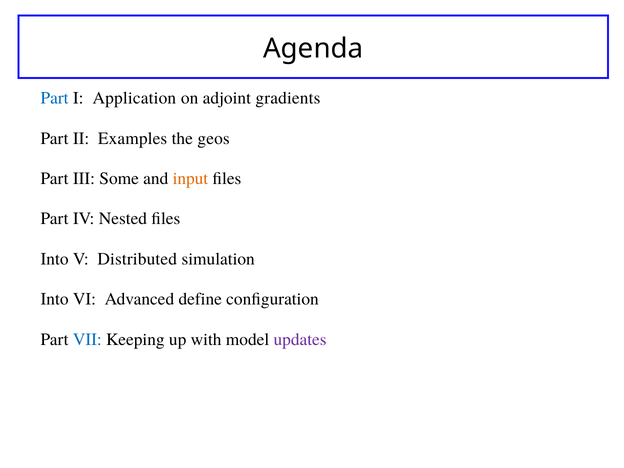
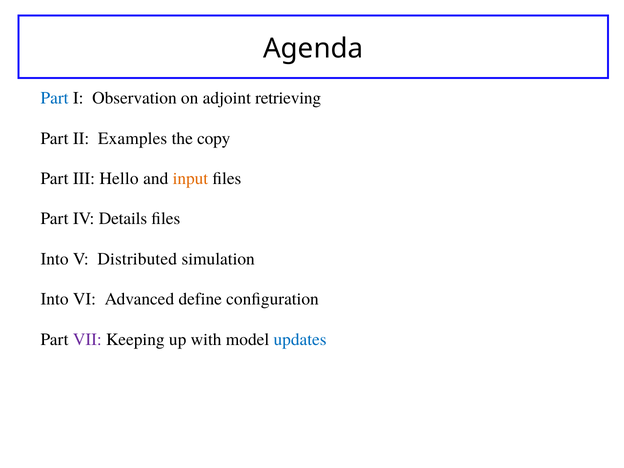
Application: Application -> Observation (134, 98)
gradients: gradients -> retrieving (288, 98)
geos: geos -> copy (214, 138)
Some: Some -> Hello (119, 179)
Nested: Nested -> Details (123, 219)
VII colour: blue -> purple (87, 339)
updates colour: purple -> blue (300, 339)
